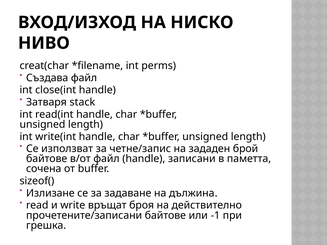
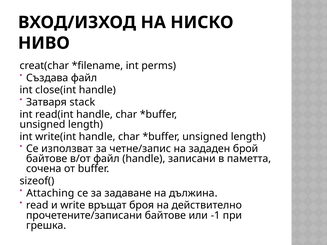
Излизане: Излизане -> Attaching (50, 193)
